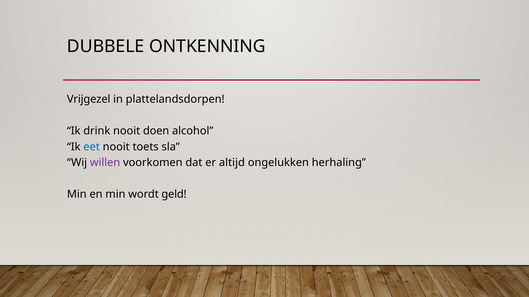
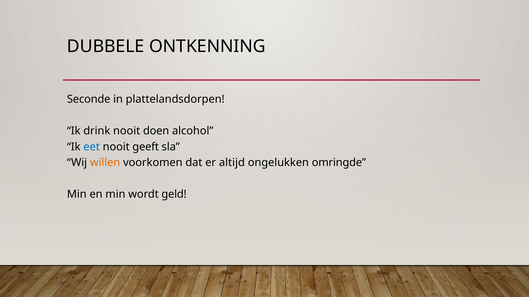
Vrijgezel: Vrijgezel -> Seconde (89, 99)
toets: toets -> geeft (146, 147)
willen colour: purple -> orange (105, 163)
herhaling: herhaling -> omringde (339, 163)
